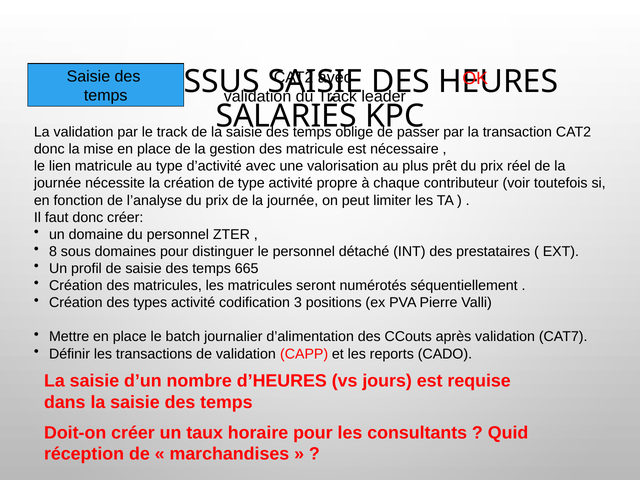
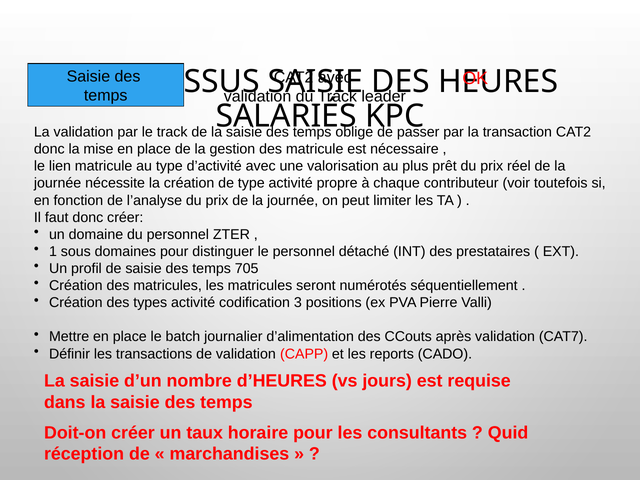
8: 8 -> 1 (53, 252)
665: 665 -> 705 (247, 269)
